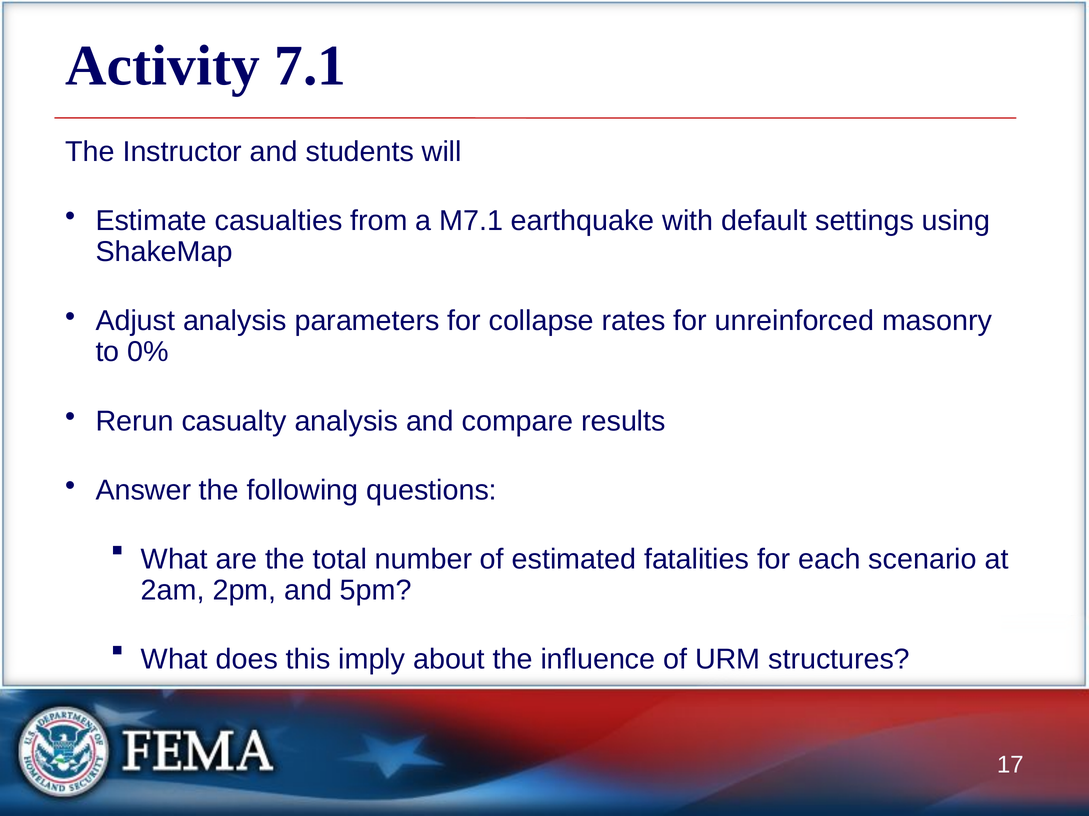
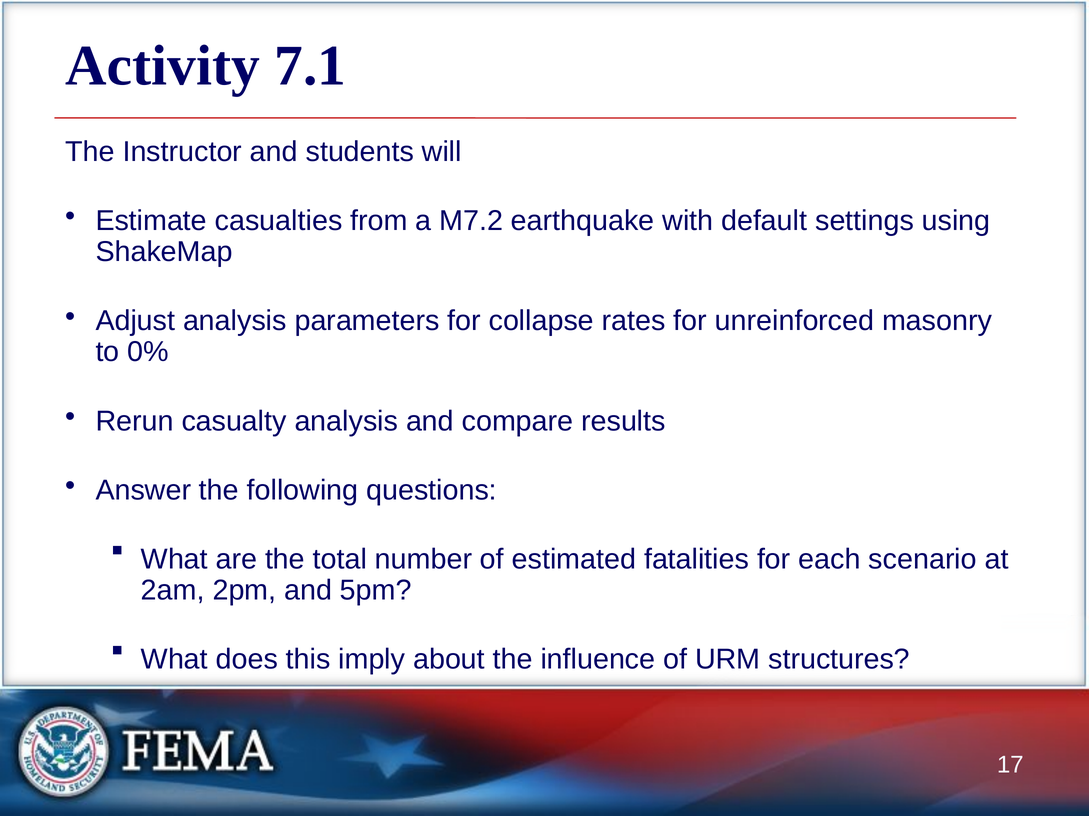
M7.1: M7.1 -> M7.2 (471, 221)
